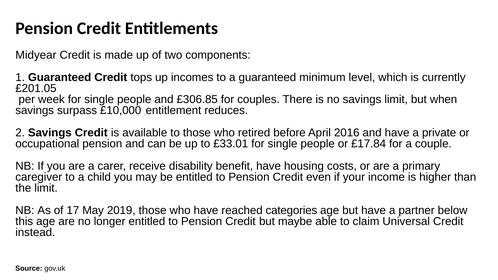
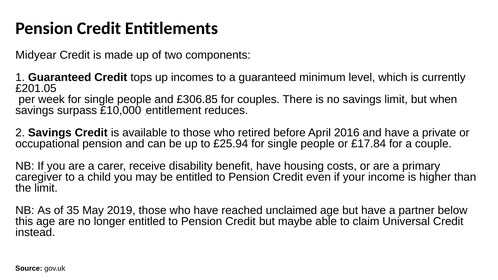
£33.01: £33.01 -> £25.94 (231, 144)
17: 17 -> 35 (73, 210)
categories: categories -> unclaimed (291, 210)
